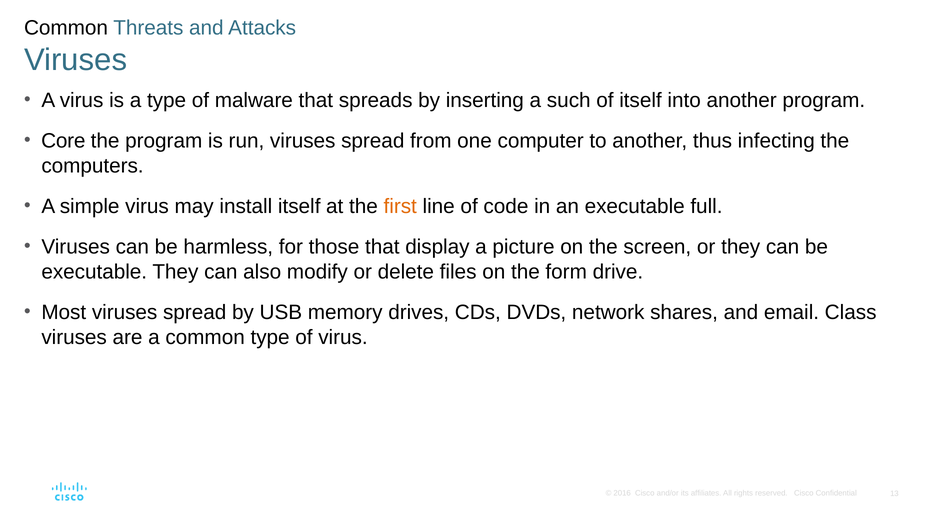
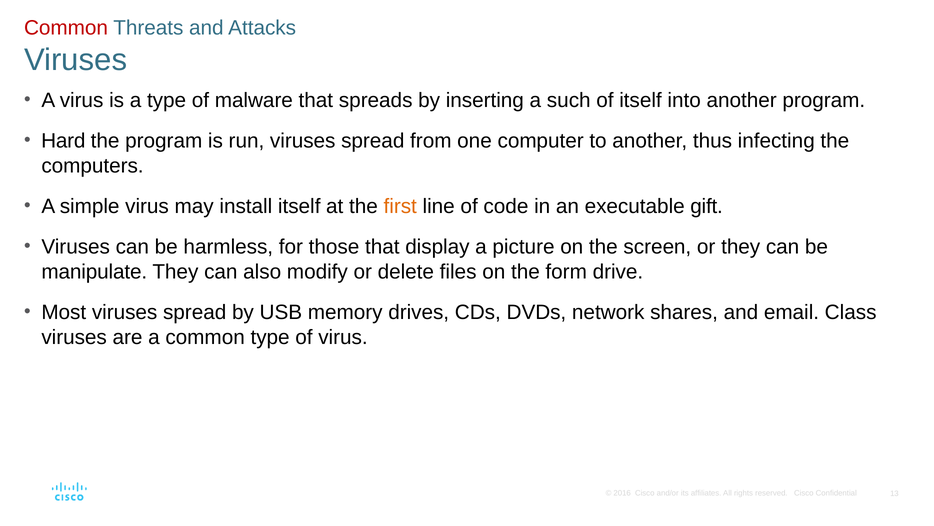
Common colour: black -> red (66, 28)
Core: Core -> Hard (63, 141)
full: full -> gift (707, 206)
executable: executable -> manipulate (94, 271)
